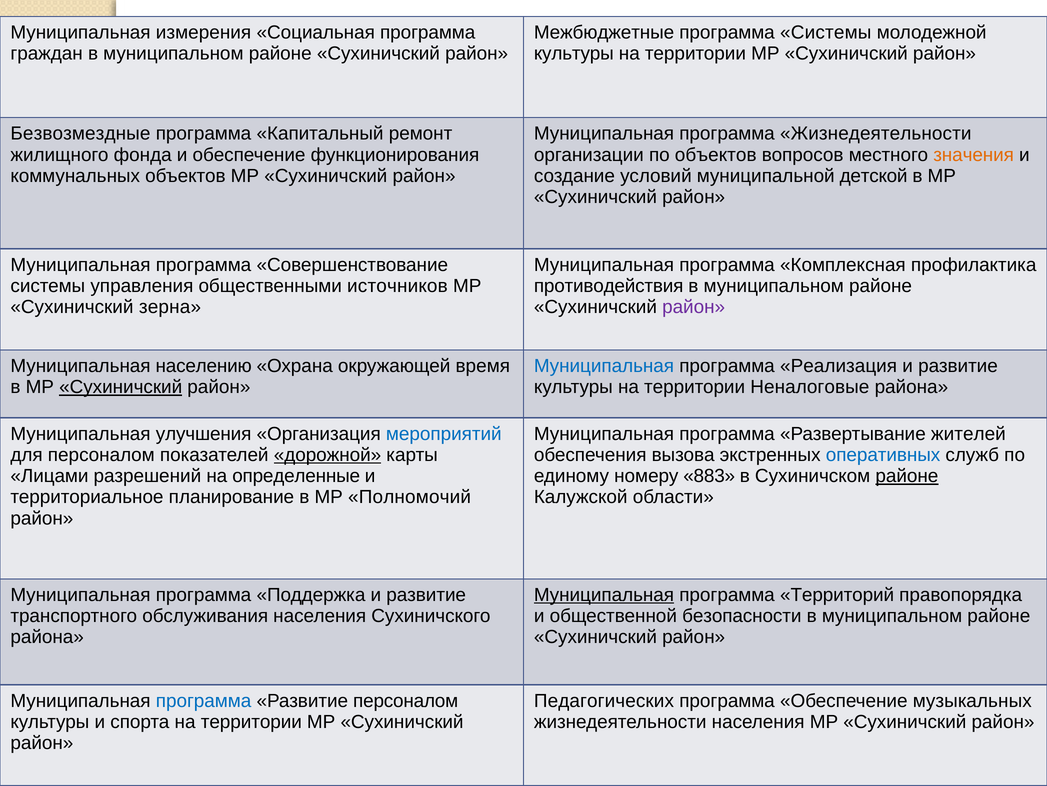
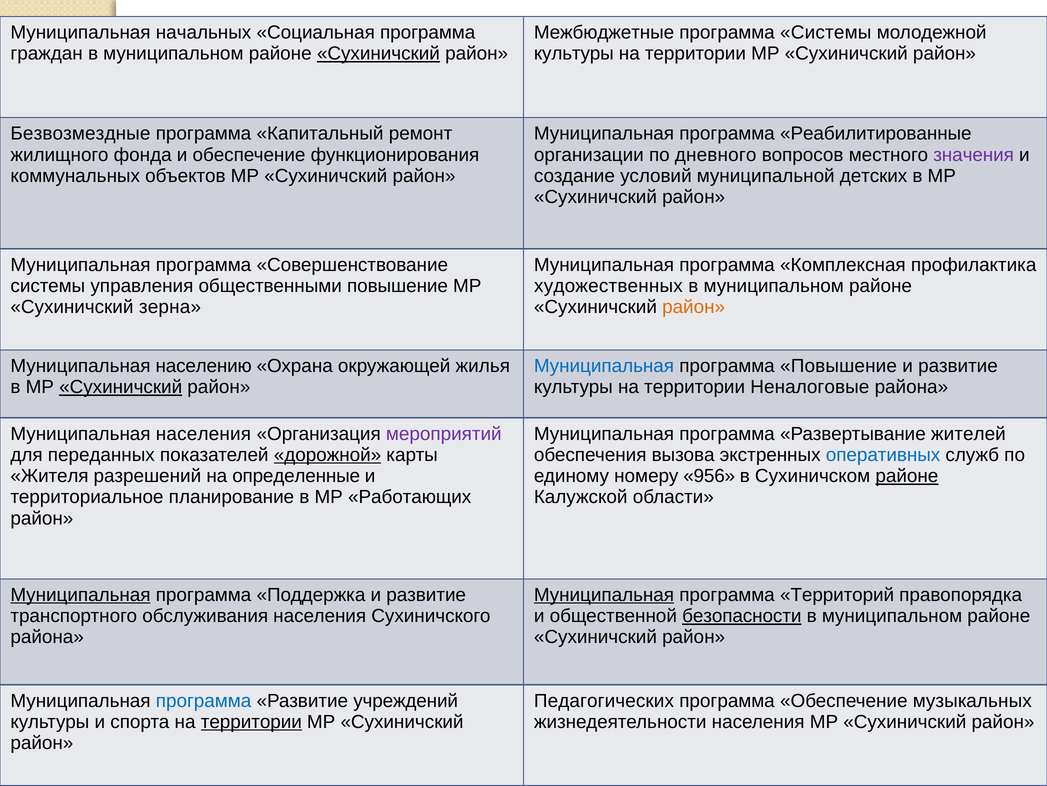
измерения: измерения -> начальных (204, 32)
Сухиничский underline: none -> present (378, 54)
программа Жизнедеятельности: Жизнедеятельности -> Реабилитированные (876, 134)
по объектов: объектов -> дневного (716, 155)
значения colour: orange -> purple (974, 155)
детской: детской -> детских (874, 176)
общественными источников: источников -> повышение (398, 286)
противодействия: противодействия -> художественных (608, 286)
район colour: purple -> orange (694, 307)
время: время -> жилья (483, 366)
программа Реализация: Реализация -> Повышение (839, 366)
Муниципальная улучшения: улучшения -> населения (203, 433)
мероприятий colour: blue -> purple (444, 433)
для персоналом: персоналом -> переданных (101, 455)
Лицами: Лицами -> Жителя (50, 476)
883: 883 -> 956 (709, 476)
Полномочий: Полномочий -> Работающих (410, 497)
Муниципальная underline: none -> present (81, 594)
безопасности underline: none -> present (742, 616)
Развитие персоналом: персоналом -> учреждений (406, 700)
территории underline: none -> present (251, 721)
